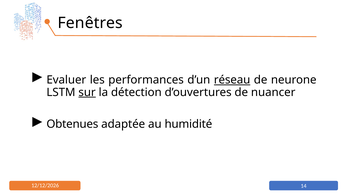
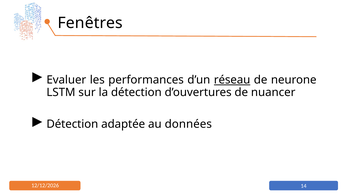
sur underline: present -> none (87, 92)
Obtenues: Obtenues -> Détection (72, 124)
humidité: humidité -> données (188, 124)
